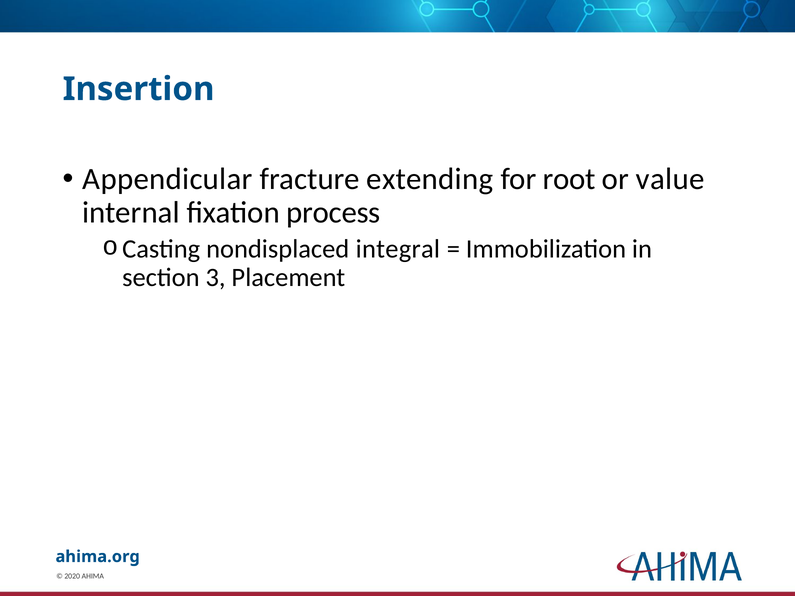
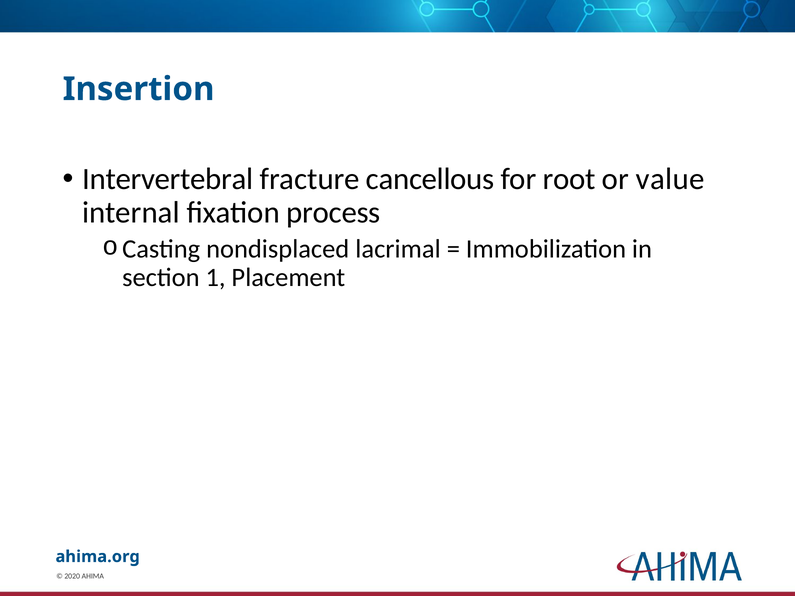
Appendicular: Appendicular -> Intervertebral (168, 179)
extending: extending -> cancellous (430, 179)
integral: integral -> lacrimal (398, 249)
3: 3 -> 1 (216, 278)
